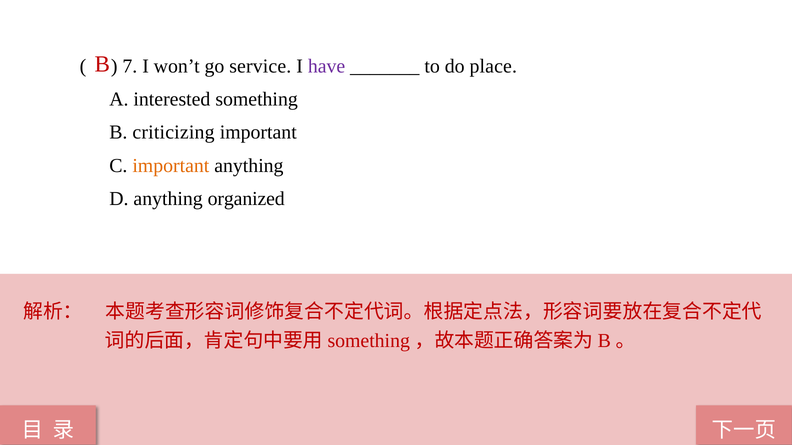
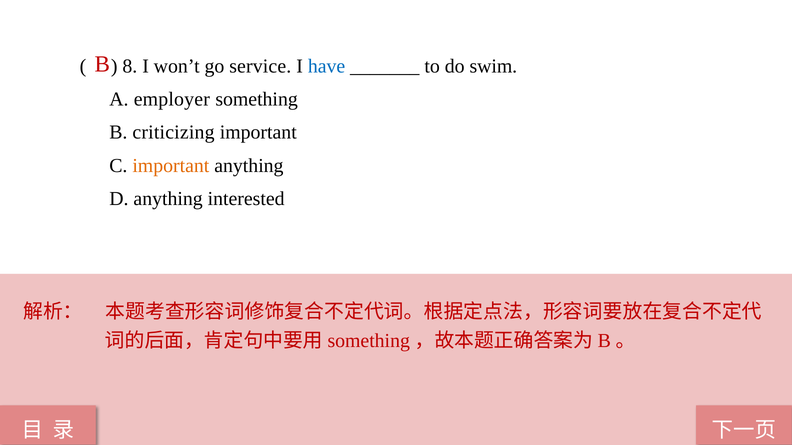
7: 7 -> 8 (130, 66)
have colour: purple -> blue (327, 66)
place: place -> swim (493, 66)
interested: interested -> employer (172, 99)
organized: organized -> interested (246, 199)
